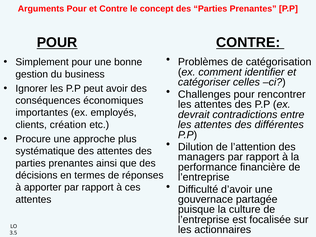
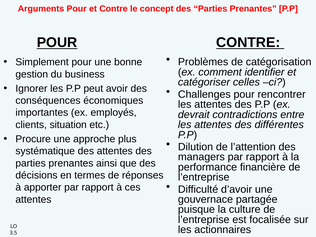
création: création -> situation (68, 125)
